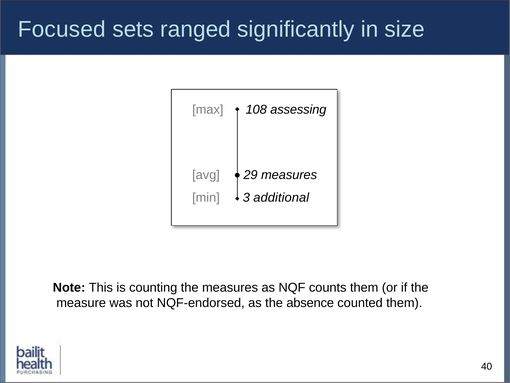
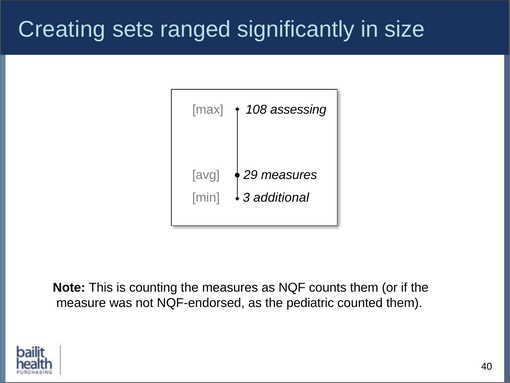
Focused: Focused -> Creating (62, 29)
absence: absence -> pediatric (310, 303)
